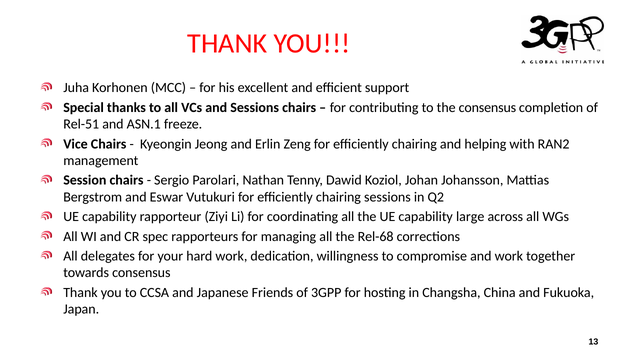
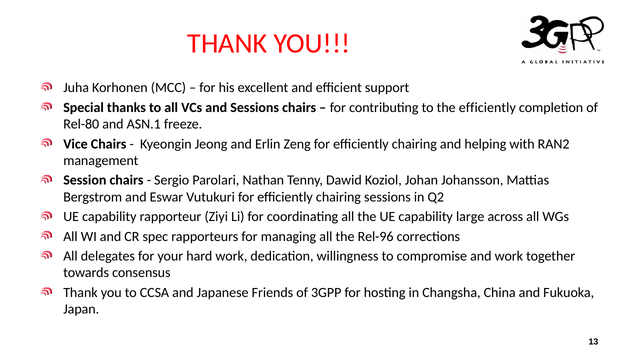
the consensus: consensus -> efficiently (487, 107)
Rel-51: Rel-51 -> Rel-80 (81, 124)
Rel-68: Rel-68 -> Rel-96 (376, 236)
